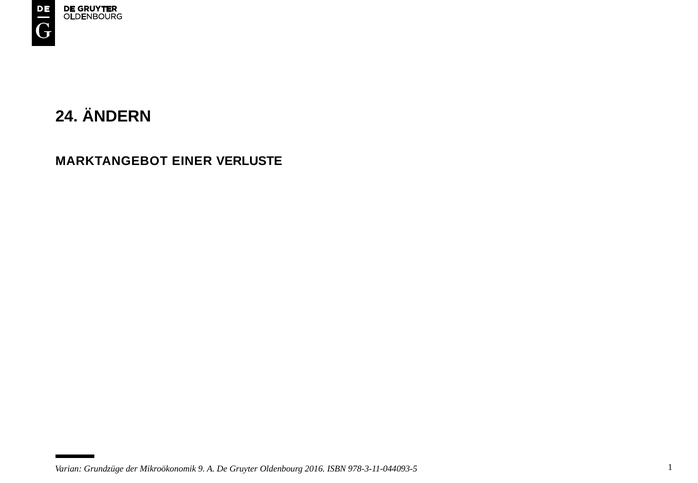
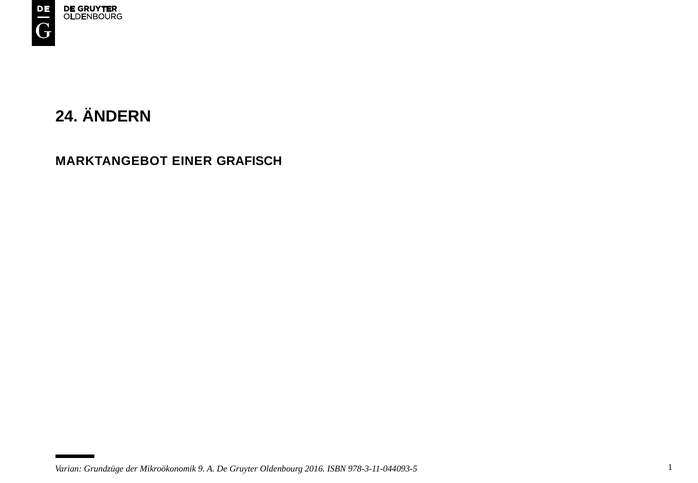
VERLUSTE: VERLUSTE -> GRAFISCH (249, 161)
